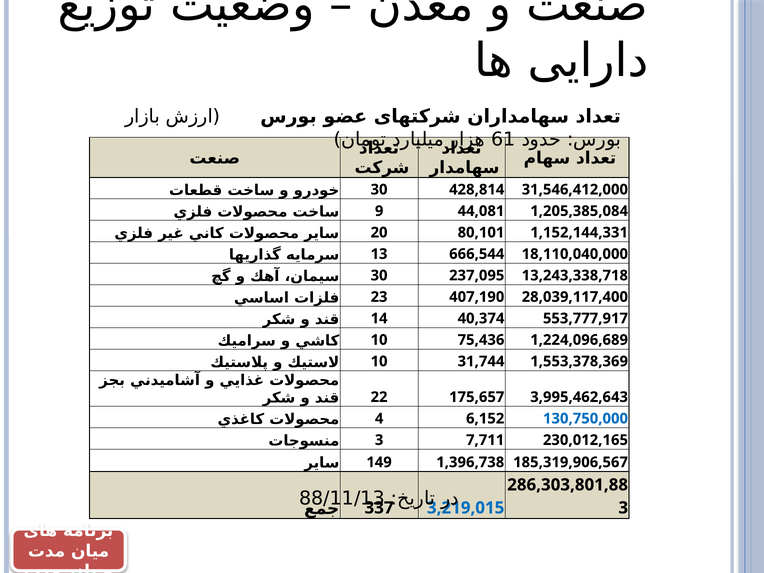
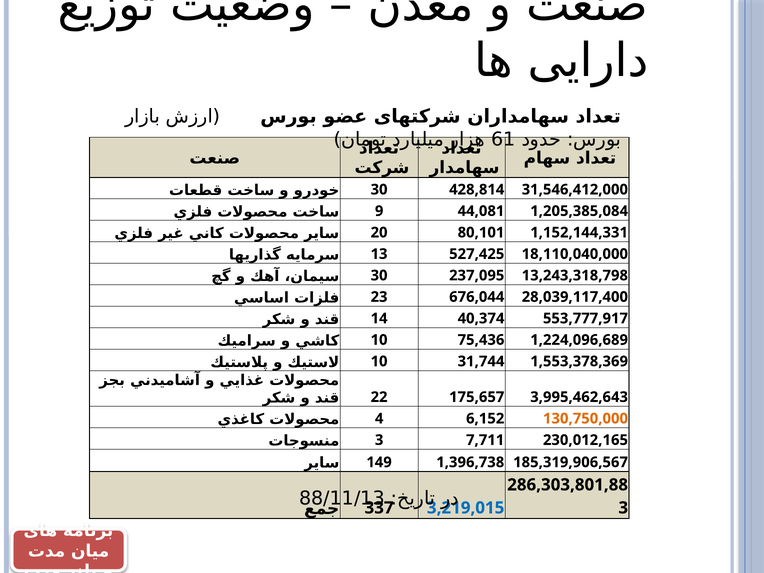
666,544: 666,544 -> 527,425 (477, 254)
13,243,338,718: 13,243,338,718 -> 13,243,318,798 (575, 275)
407,190: 407,190 -> 676,044 (477, 297)
130,750,000 colour: blue -> orange (586, 419)
